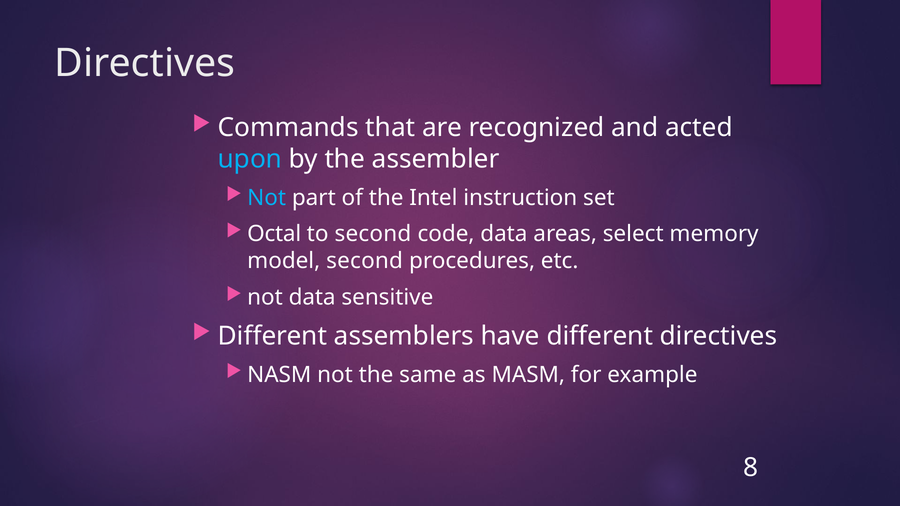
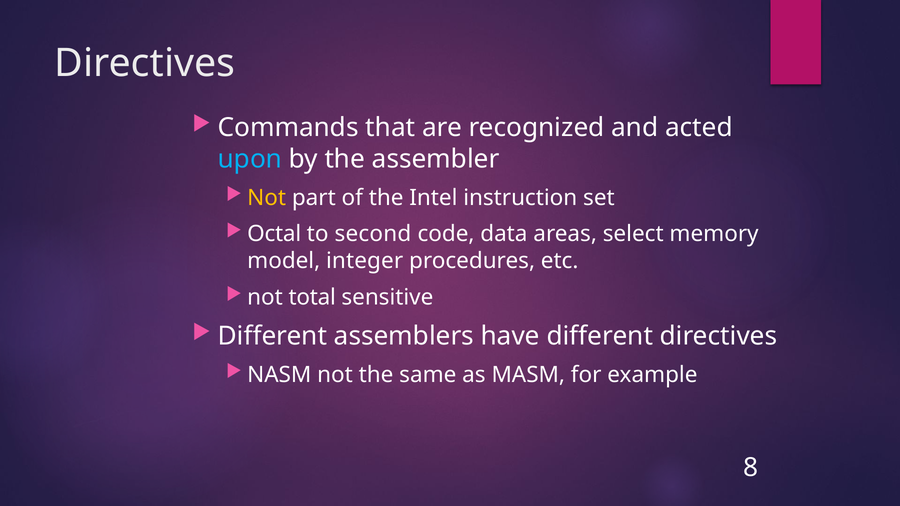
Not colour: light blue -> yellow (267, 198)
model second: second -> integer (365, 261)
not data: data -> total (312, 298)
